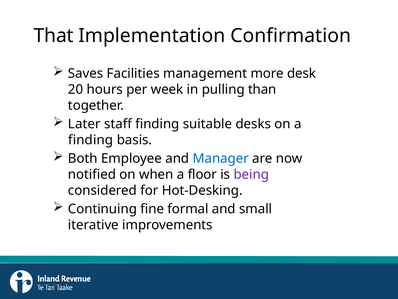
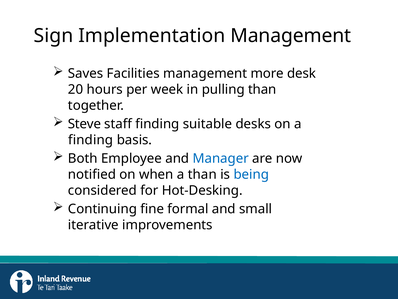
That: That -> Sign (54, 36)
Implementation Confirmation: Confirmation -> Management (291, 36)
Later: Later -> Steve (84, 124)
a floor: floor -> than (202, 174)
being colour: purple -> blue (251, 174)
